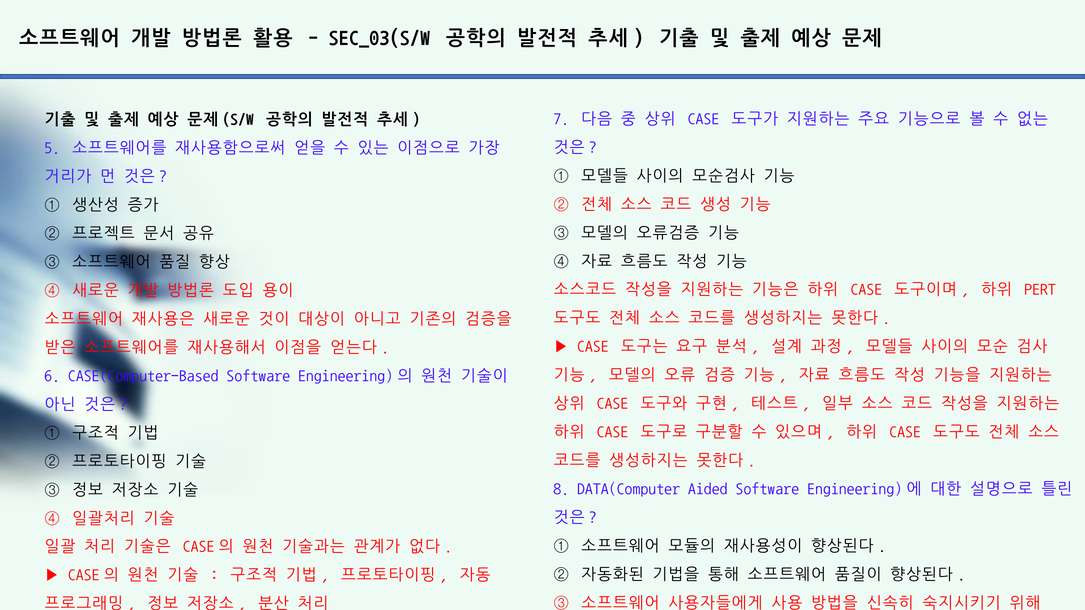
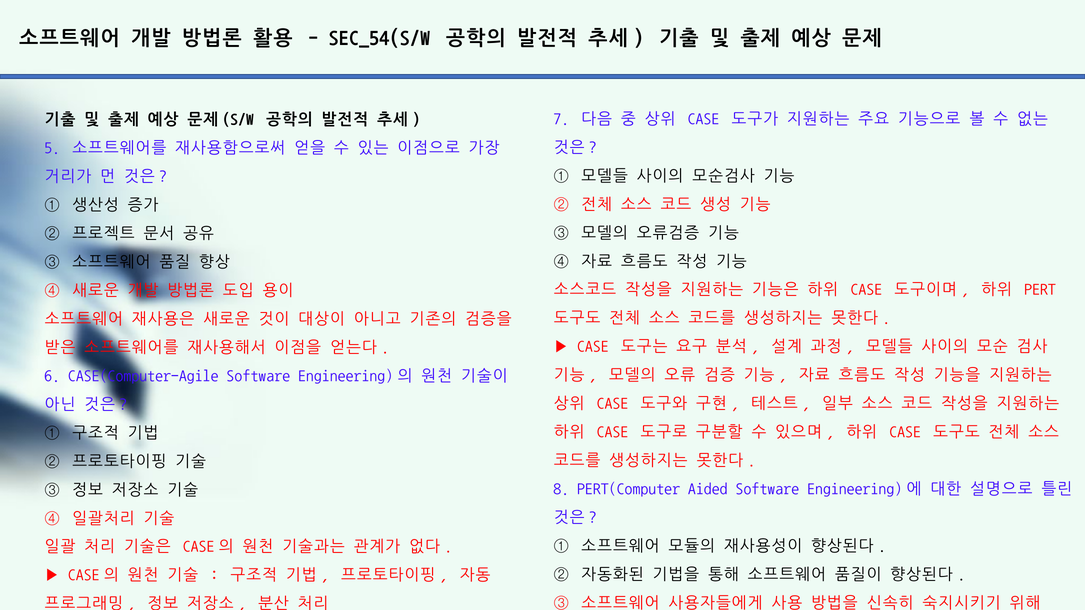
SEC_03(S/W: SEC_03(S/W -> SEC_54(S/W (379, 38)
CASE(Computer-Based: CASE(Computer-Based -> CASE(Computer-Agile (143, 376)
DATA(Computer: DATA(Computer -> PERT(Computer (629, 489)
